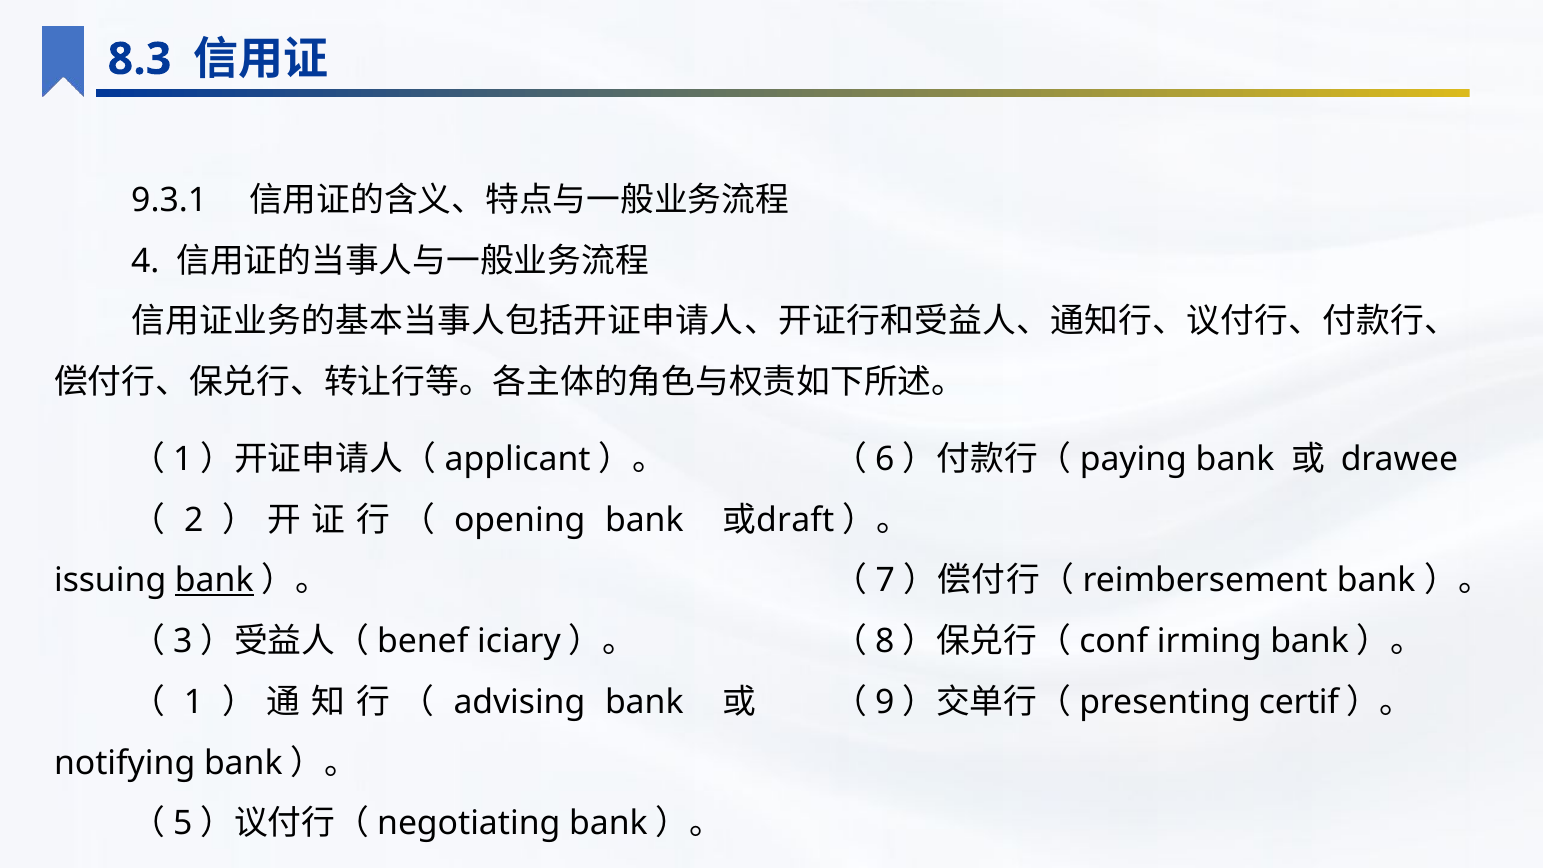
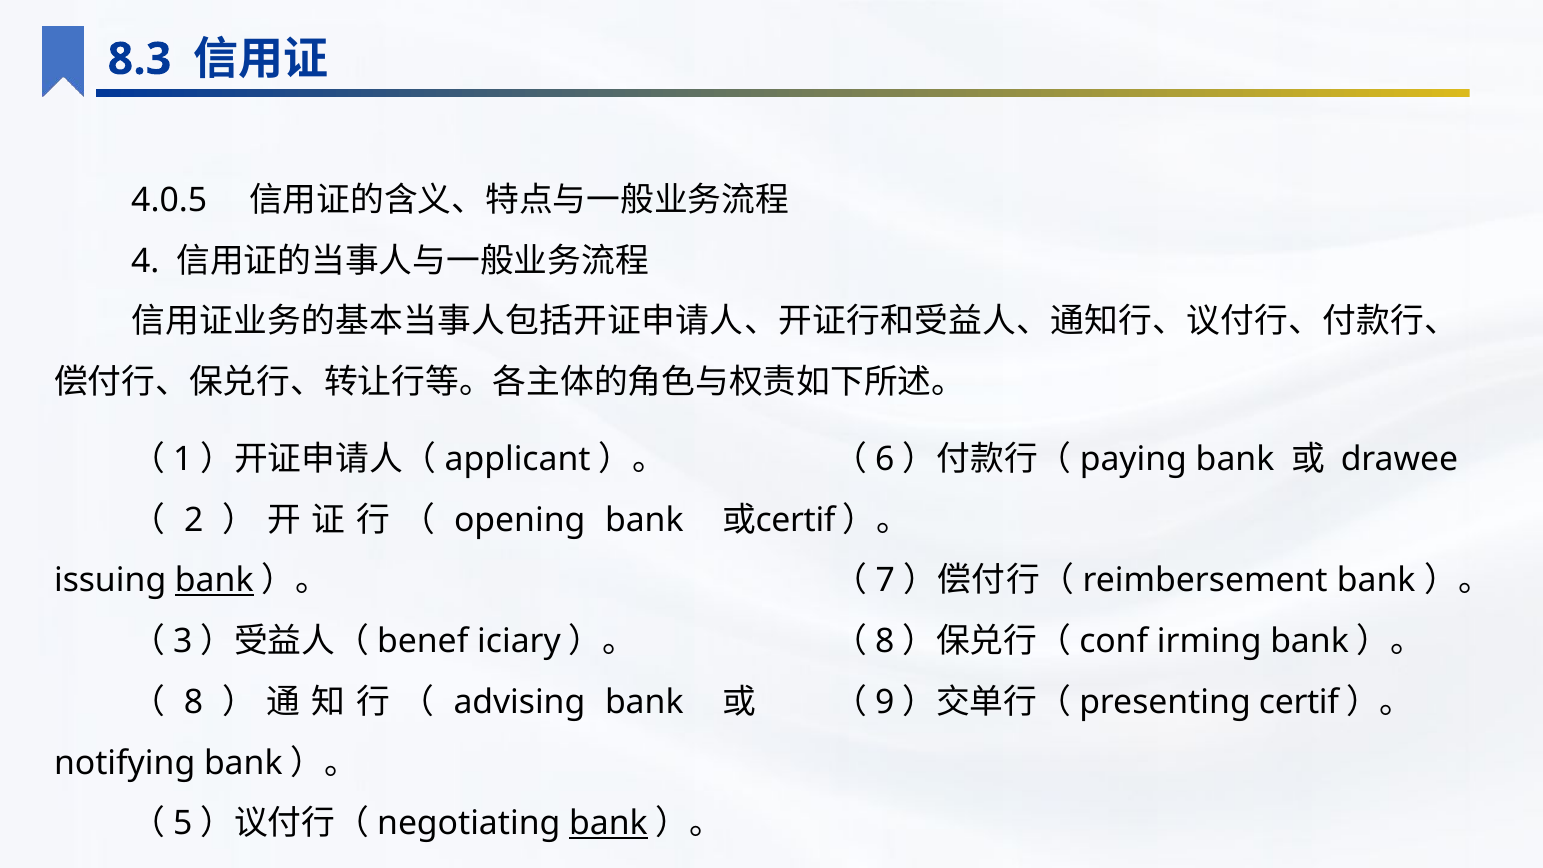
9.3.1: 9.3.1 -> 4.0.5 (169, 200)
draft: draft -> certif (796, 520)
1: 1 -> 8 (194, 702)
bank underline: none -> present (608, 824)
